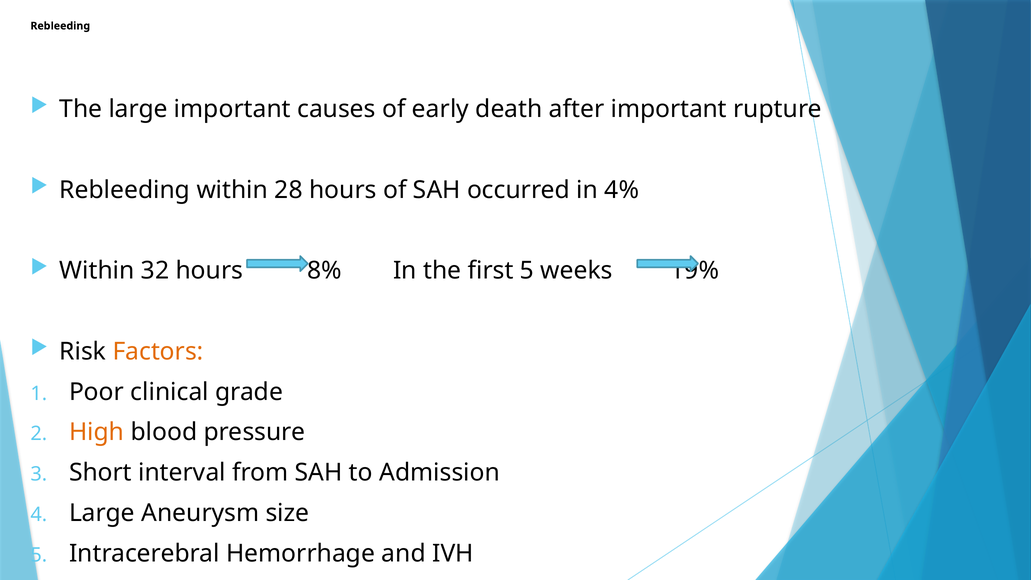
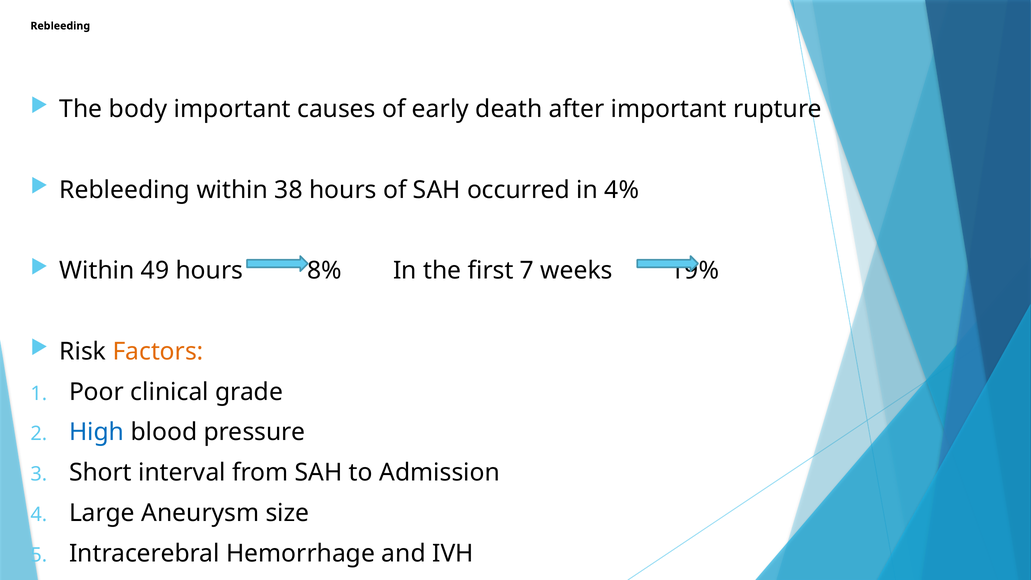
The large: large -> body (138, 109)
28: 28 -> 38 (289, 190)
32: 32 -> 49 (155, 271)
first 5: 5 -> 7 (527, 271)
High colour: orange -> blue (97, 432)
